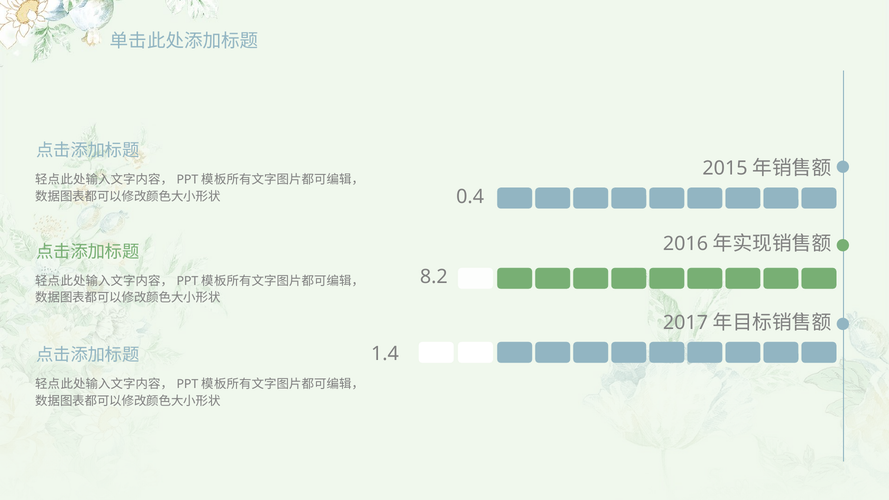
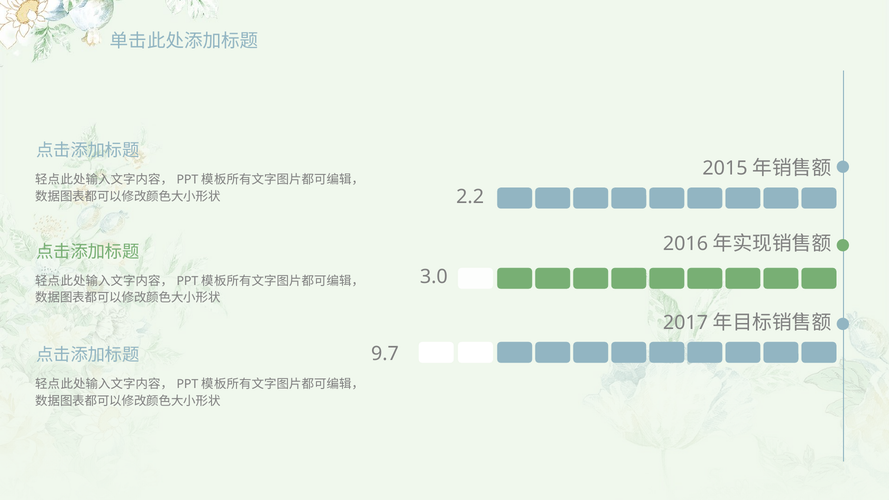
0.4: 0.4 -> 2.2 (470, 197)
8.2: 8.2 -> 3.0 (434, 277)
1.4: 1.4 -> 9.7 (385, 354)
